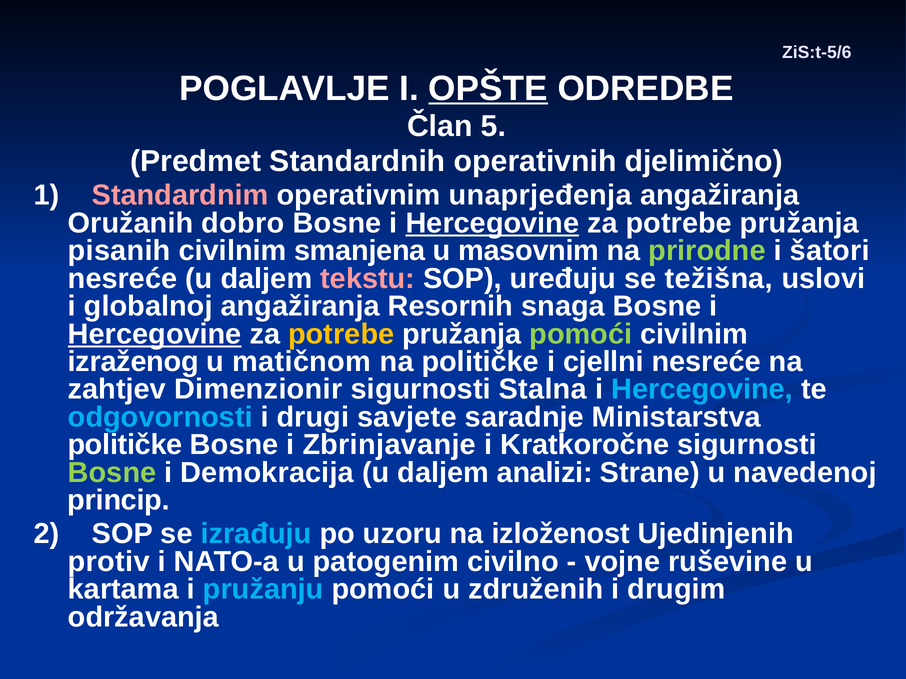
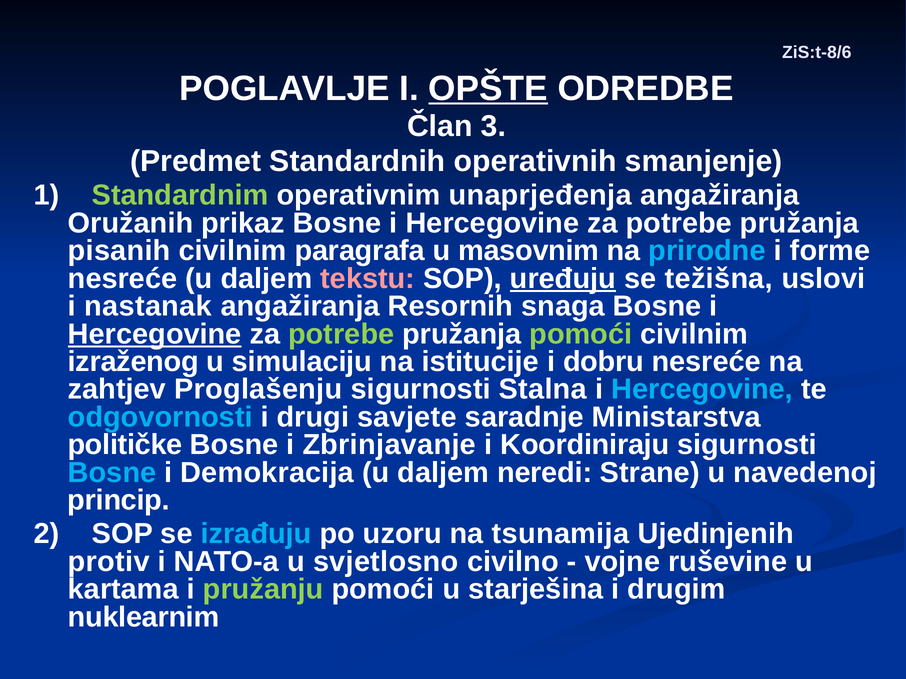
ZiS:t-5/6: ZiS:t-5/6 -> ZiS:t-8/6 (817, 53)
5: 5 -> 3 (493, 126)
djelimično: djelimično -> smanjenje (704, 161)
Standardnim colour: pink -> light green (180, 195)
dobro: dobro -> prikaz (243, 223)
Hercegovine underline: present -> none (492, 223)
smanjena: smanjena -> paragrafa (360, 251)
prirodne colour: light green -> light blue (707, 251)
šatori: šatori -> forme (830, 251)
uređuju underline: none -> present (563, 279)
globalnoj: globalnoj -> nastanak (148, 306)
potrebe colour: yellow -> light green (341, 334)
matičnom: matičnom -> simulaciju (302, 362)
na političke: političke -> istitucije (480, 362)
cjellni: cjellni -> dobru (603, 362)
Dimenzionir: Dimenzionir -> Proglašenju (258, 390)
Kratkoročne: Kratkoročne -> Koordiniraju (585, 445)
Bosne colour: light green -> light blue (112, 473)
analizi: analizi -> neredi (545, 473)
izloženost: izloženost -> tsunamija (561, 534)
patogenim: patogenim -> svjetlosno (386, 562)
pružanju colour: light blue -> light green (263, 590)
združenih: združenih -> starješina (536, 590)
održavanja: održavanja -> nuklearnim (144, 618)
